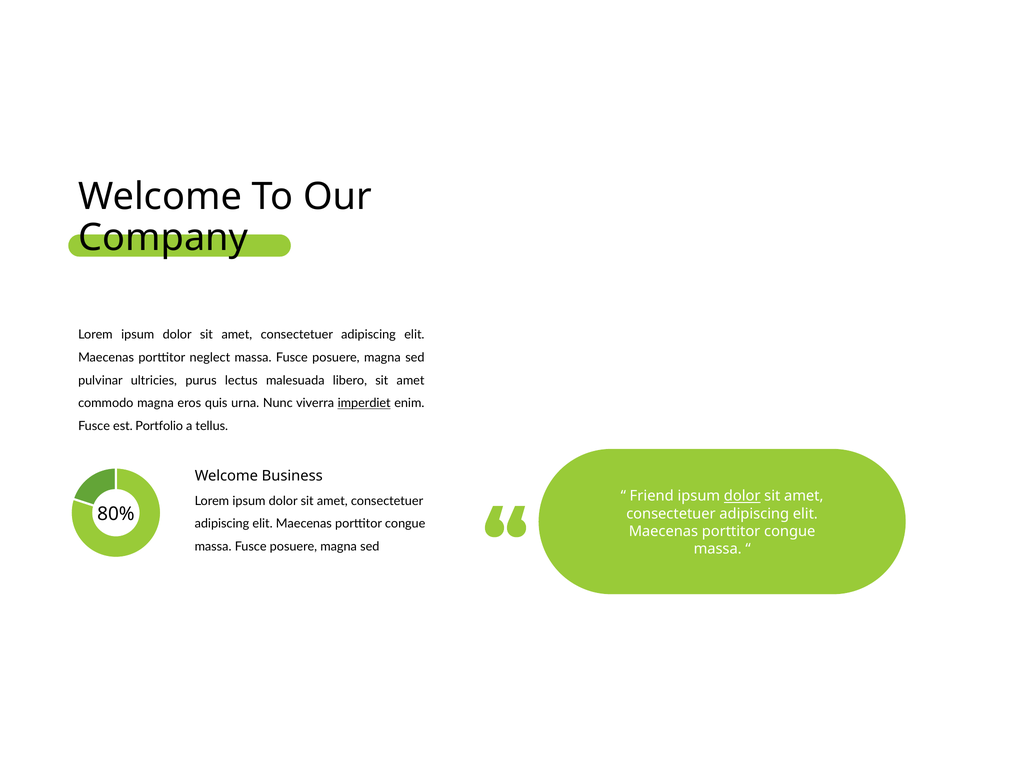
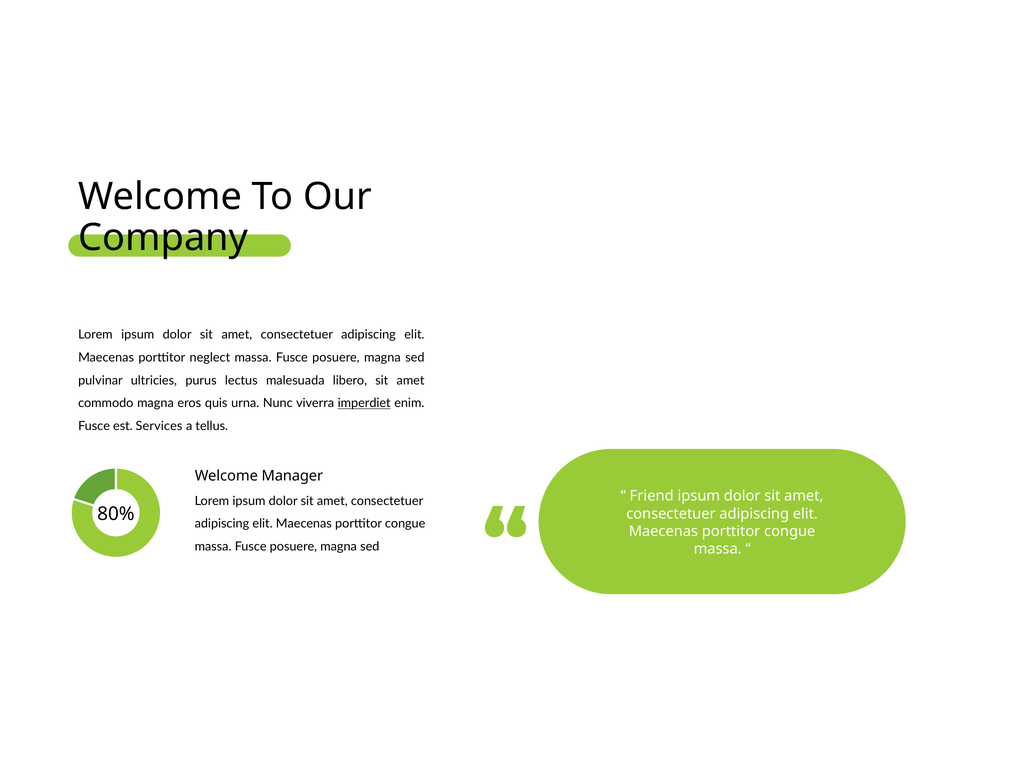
Portfolio: Portfolio -> Services (159, 426)
Business: Business -> Manager (292, 476)
dolor underline: present -> none (742, 496)
